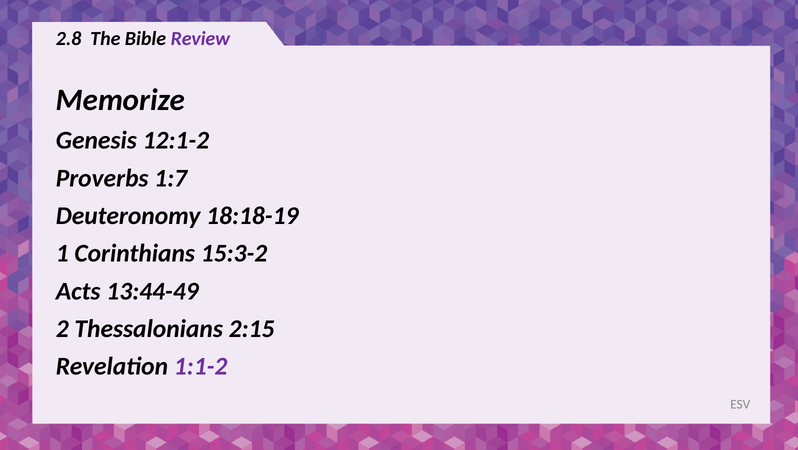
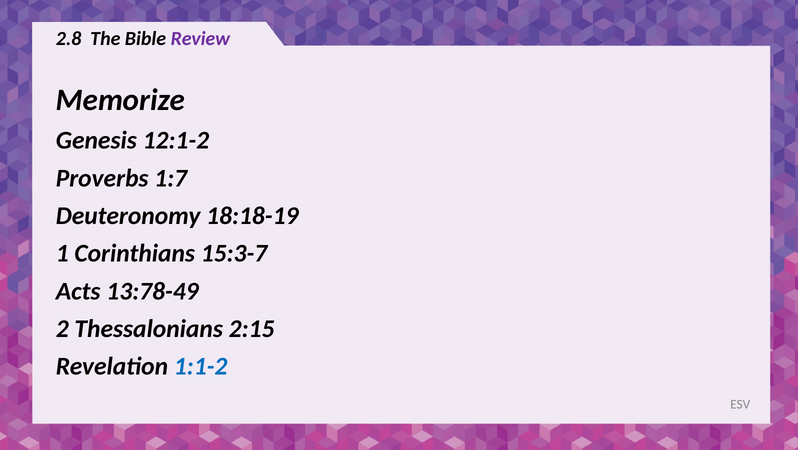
15:3-2: 15:3-2 -> 15:3-7 (234, 254)
13:44-49: 13:44-49 -> 13:78-49 (152, 291)
1:1-2 colour: purple -> blue (201, 367)
